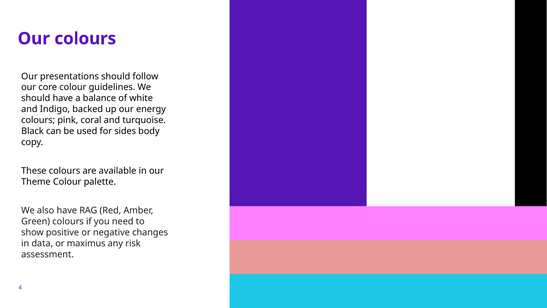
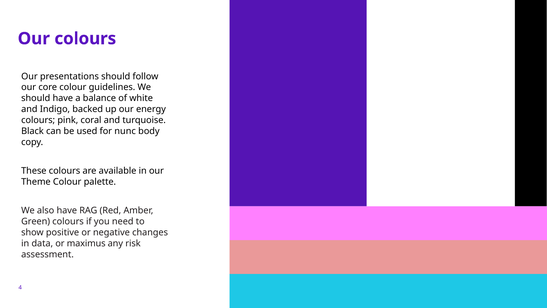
sides: sides -> nunc (125, 131)
